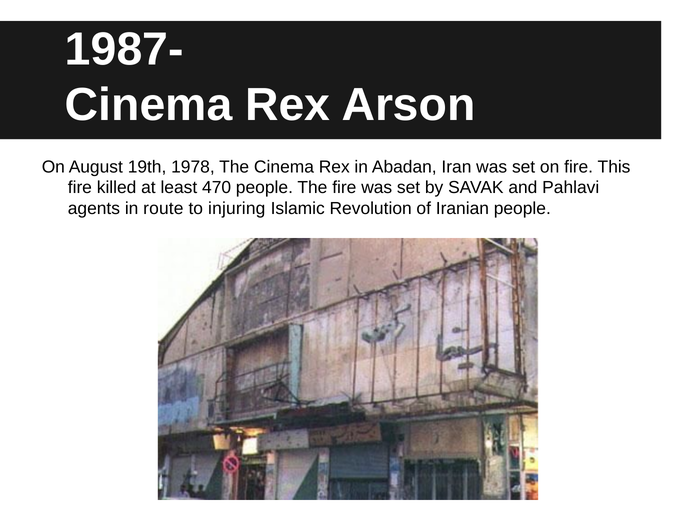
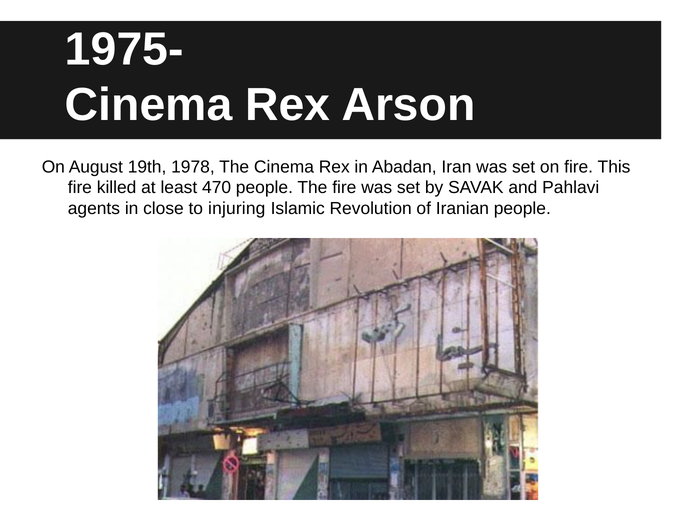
1987-: 1987- -> 1975- (124, 49)
route: route -> close (163, 209)
